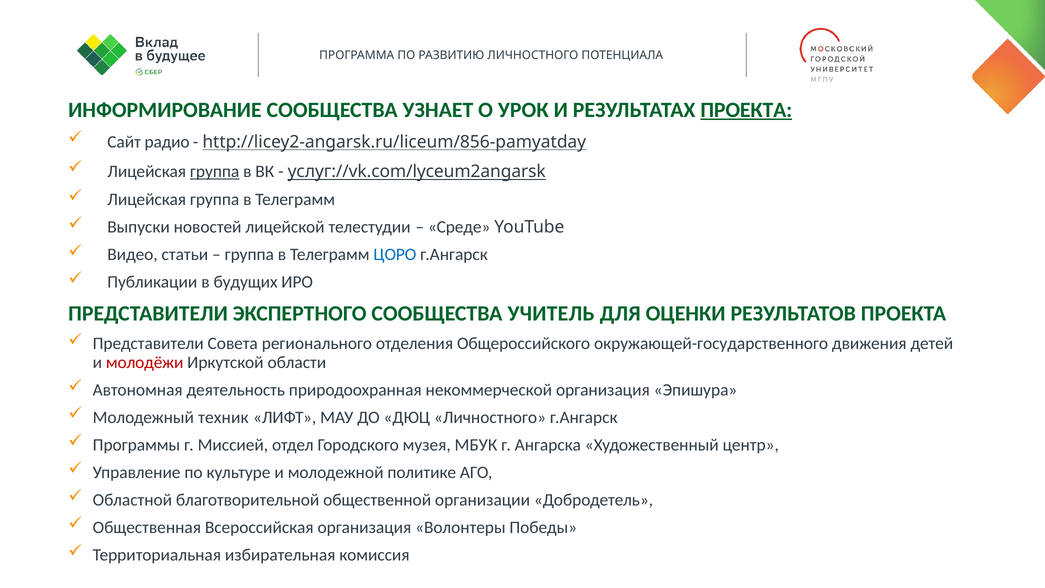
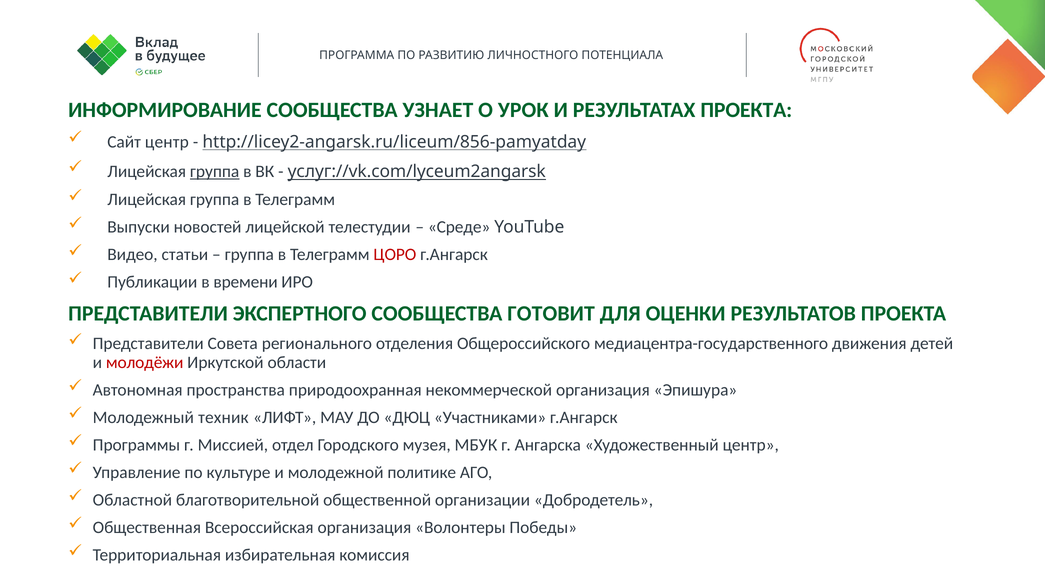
ПРОЕКТА underline: present -> none (746, 110)
Сайт радио: радио -> центр (167, 142)
ЦОРО colour: blue -> red (395, 255)
будущих: будущих -> времени (246, 282)
УЧИТЕЛЬ: УЧИТЕЛЬ -> ГОТОВИТ (551, 314)
окружающей-государственного: окружающей-государственного -> медиацентра-государственного (711, 343)
деятельность: деятельность -> пространства (236, 390)
ДЮЦ Личностного: Личностного -> Участниками (490, 417)
